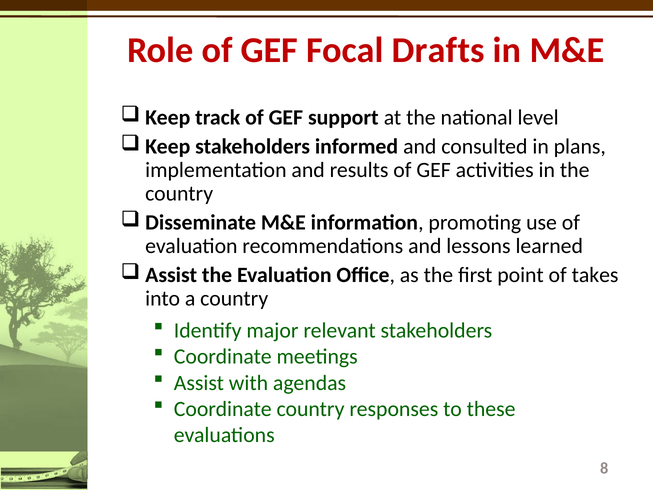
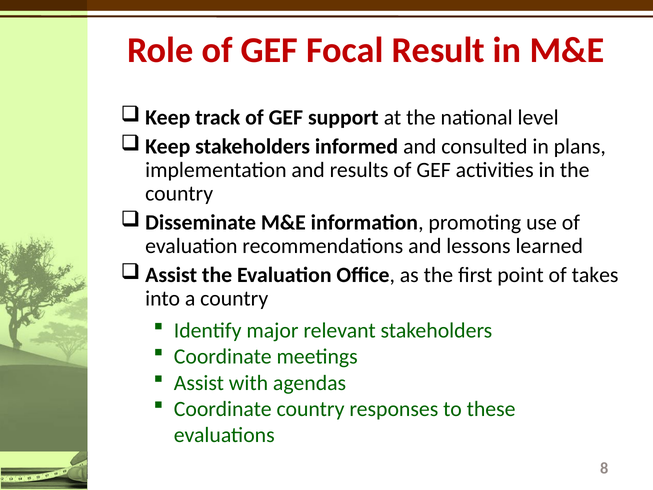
Drafts: Drafts -> Result (438, 50)
